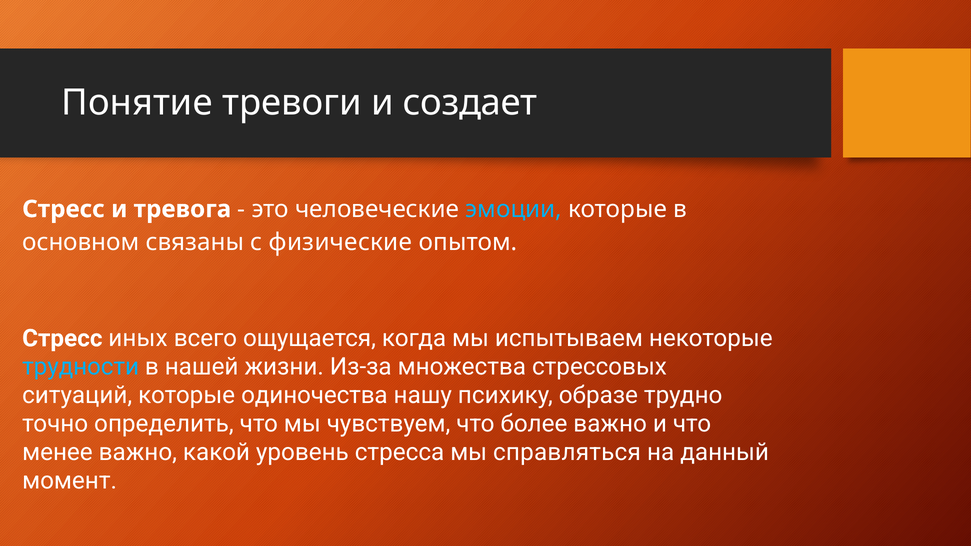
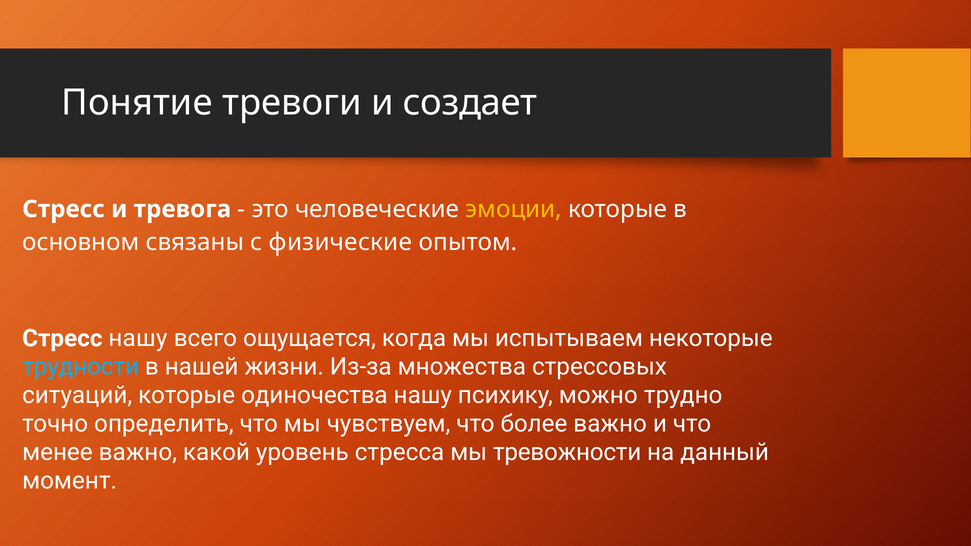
эмоции colour: light blue -> yellow (514, 209)
Стресс иных: иных -> нашу (138, 338)
образе: образе -> можно (598, 395)
справляться: справляться -> тревожности (567, 452)
